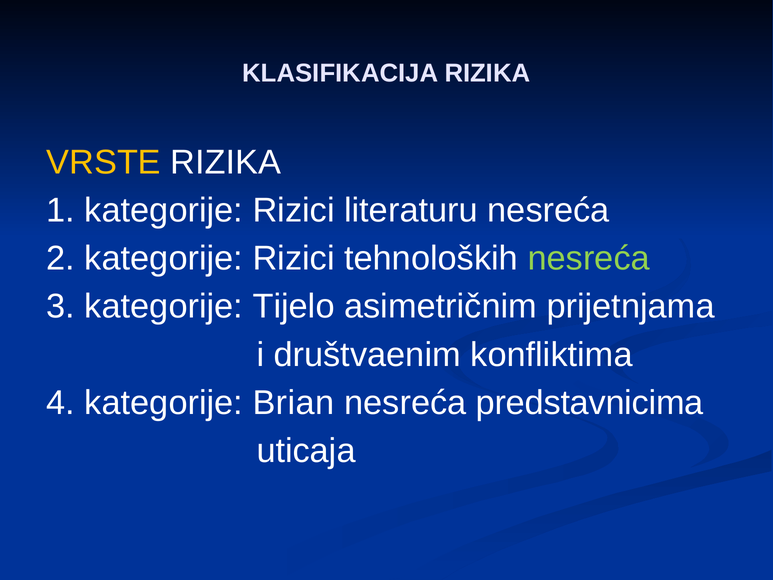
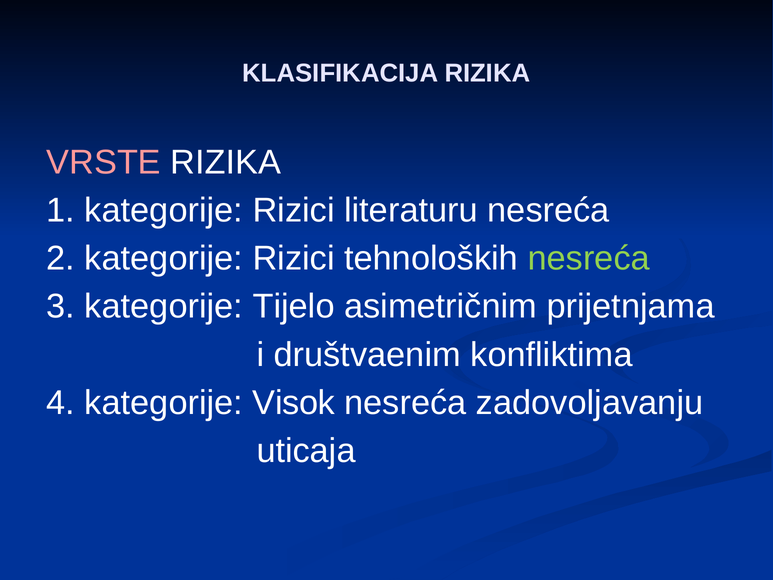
VRSTE colour: yellow -> pink (104, 162)
Brian: Brian -> Visok (294, 403)
predstavnicima: predstavnicima -> zadovoljavanju (590, 403)
